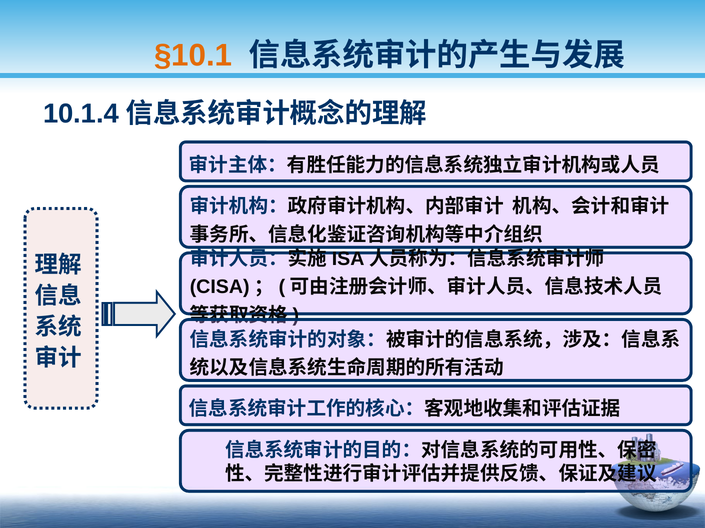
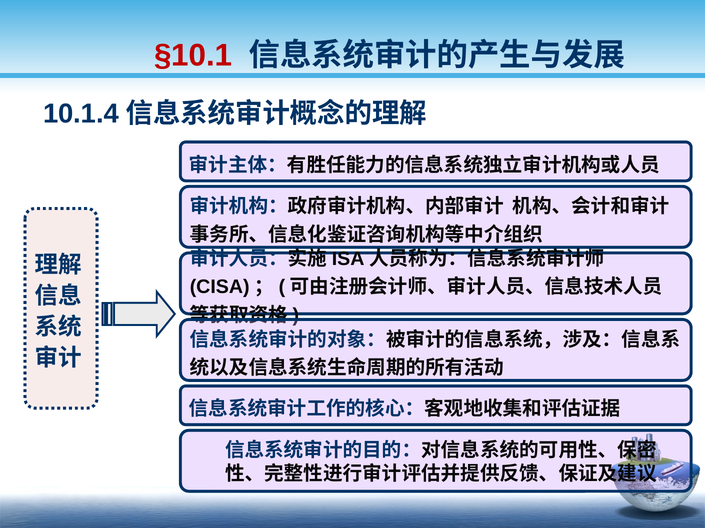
§10.1 colour: orange -> red (193, 56)
